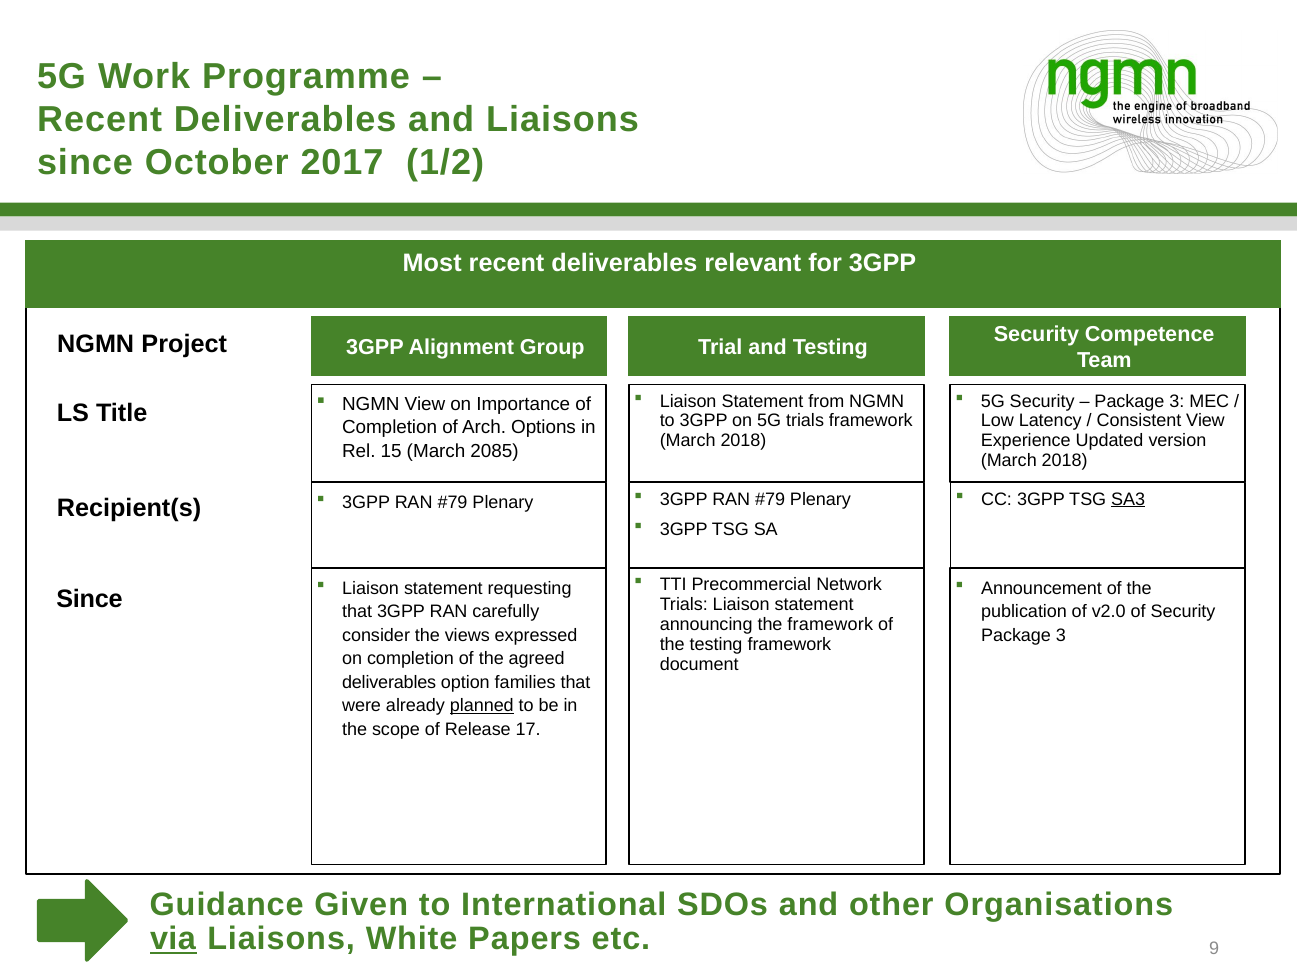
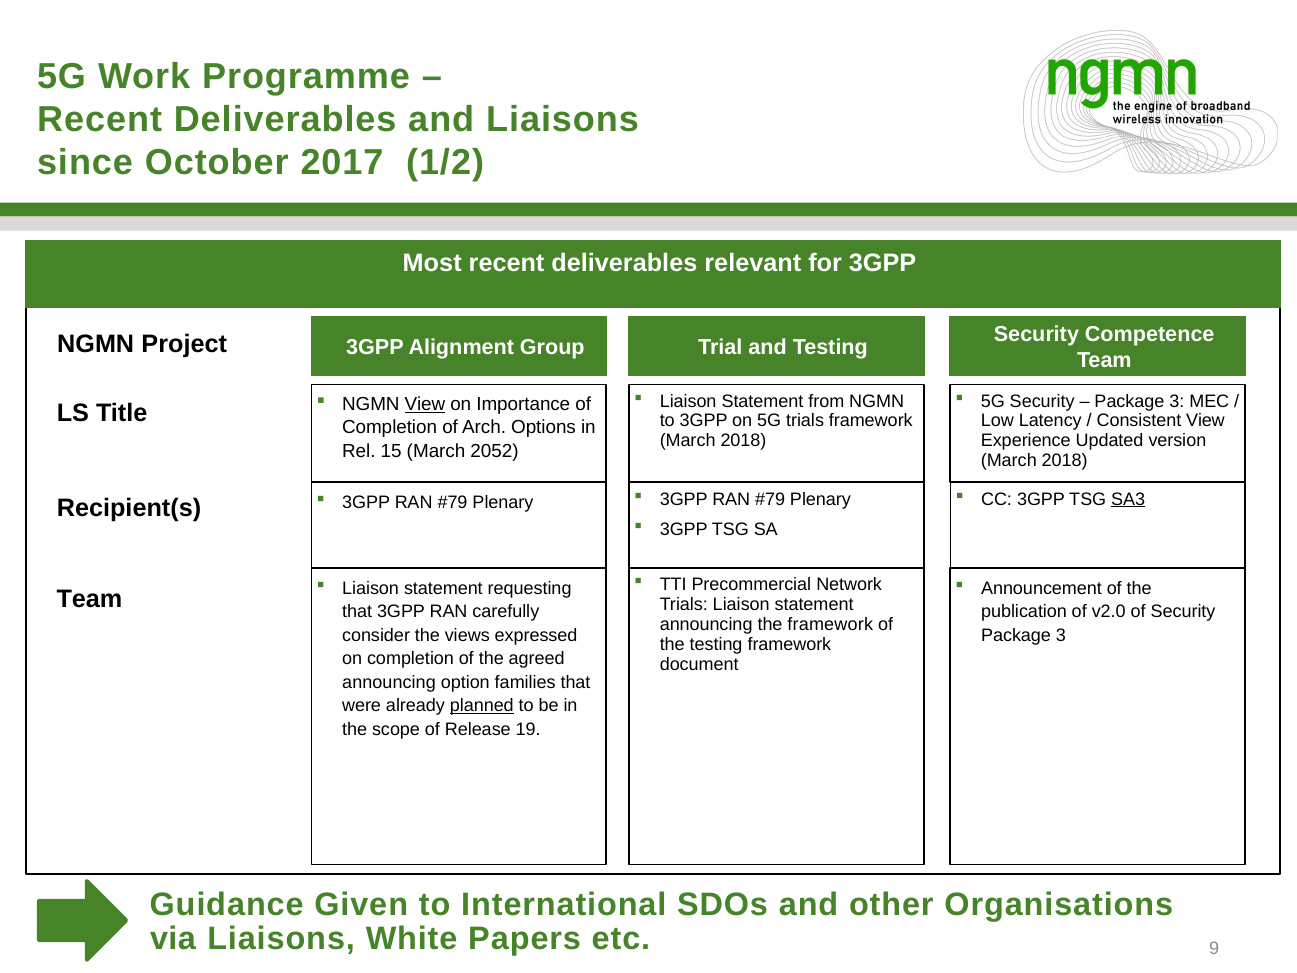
View underline: none -> present (425, 404)
2085: 2085 -> 2052 (494, 451)
Since: Since -> Team (89, 599)
deliverables: deliverables -> announcing (389, 682)
17: 17 -> 19 (528, 729)
via underline: present -> none (173, 939)
